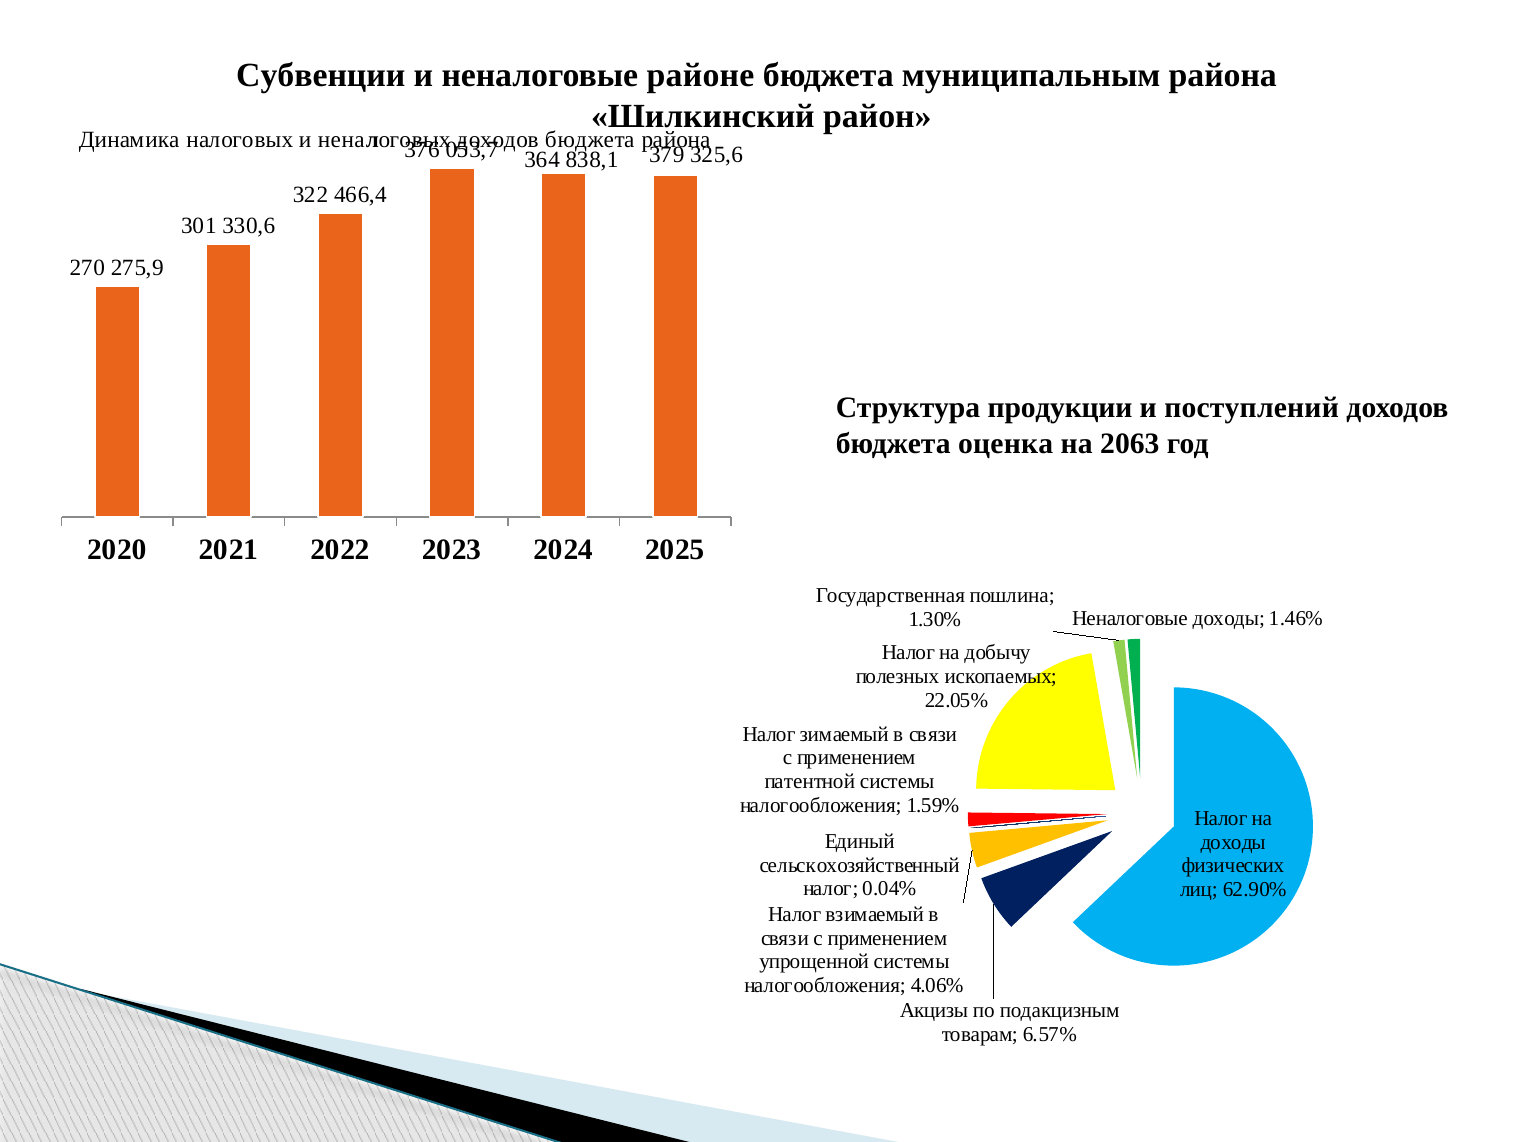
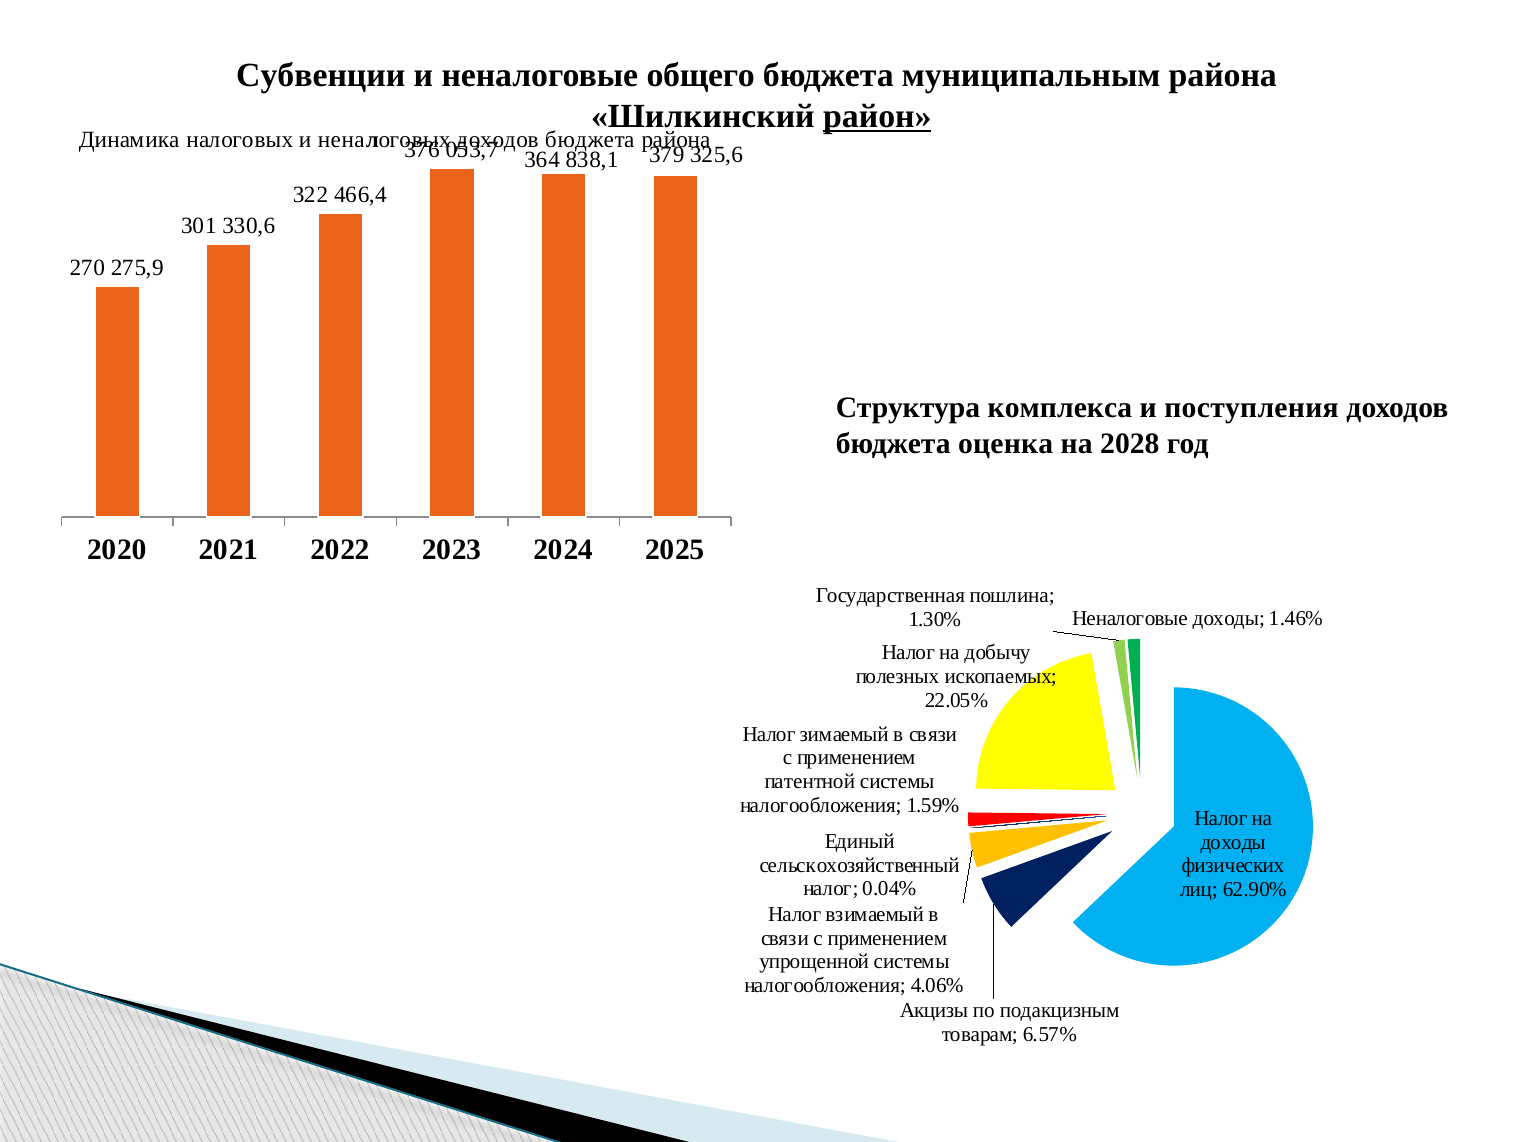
районе: районе -> общего (701, 76)
район underline: none -> present (877, 116)
продукции: продукции -> комплекса (1060, 408)
поступлений: поступлений -> поступления (1252, 408)
2063: 2063 -> 2028 (1130, 444)
